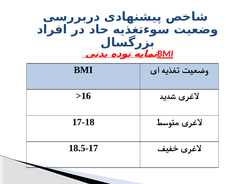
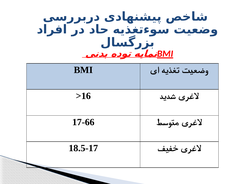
17-18: 17-18 -> 17-66 (83, 122)
